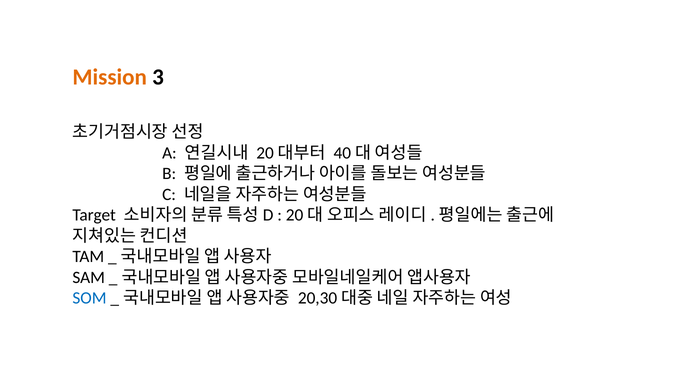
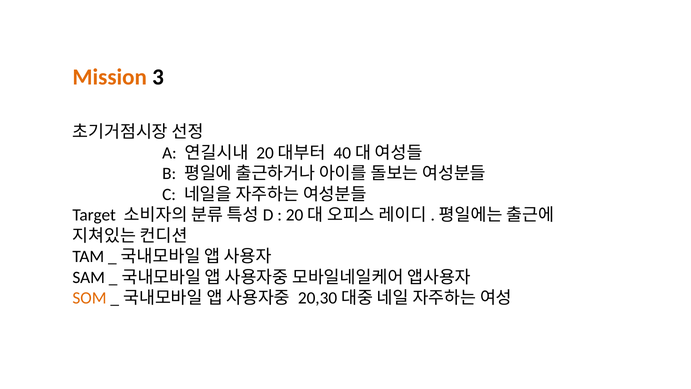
SOM colour: blue -> orange (90, 298)
